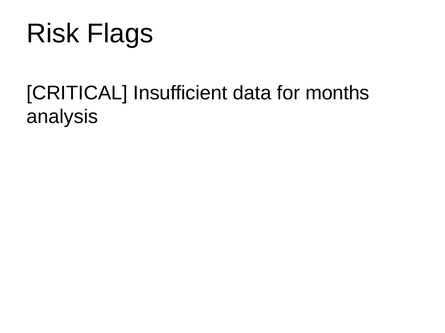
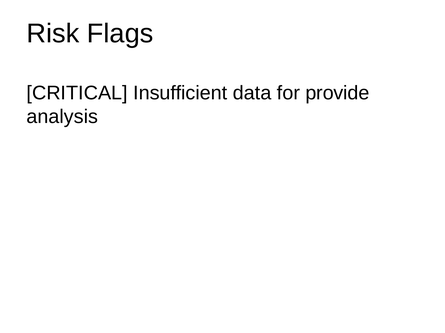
months: months -> provide (337, 93)
